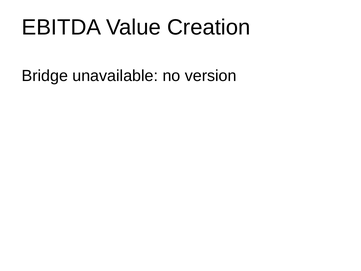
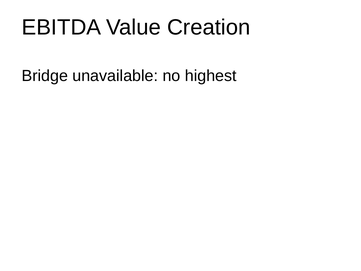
version: version -> highest (211, 76)
